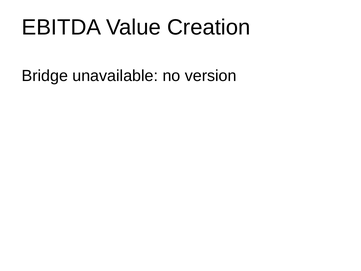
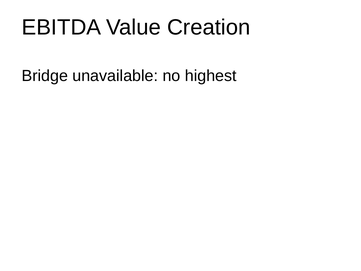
version: version -> highest (211, 76)
